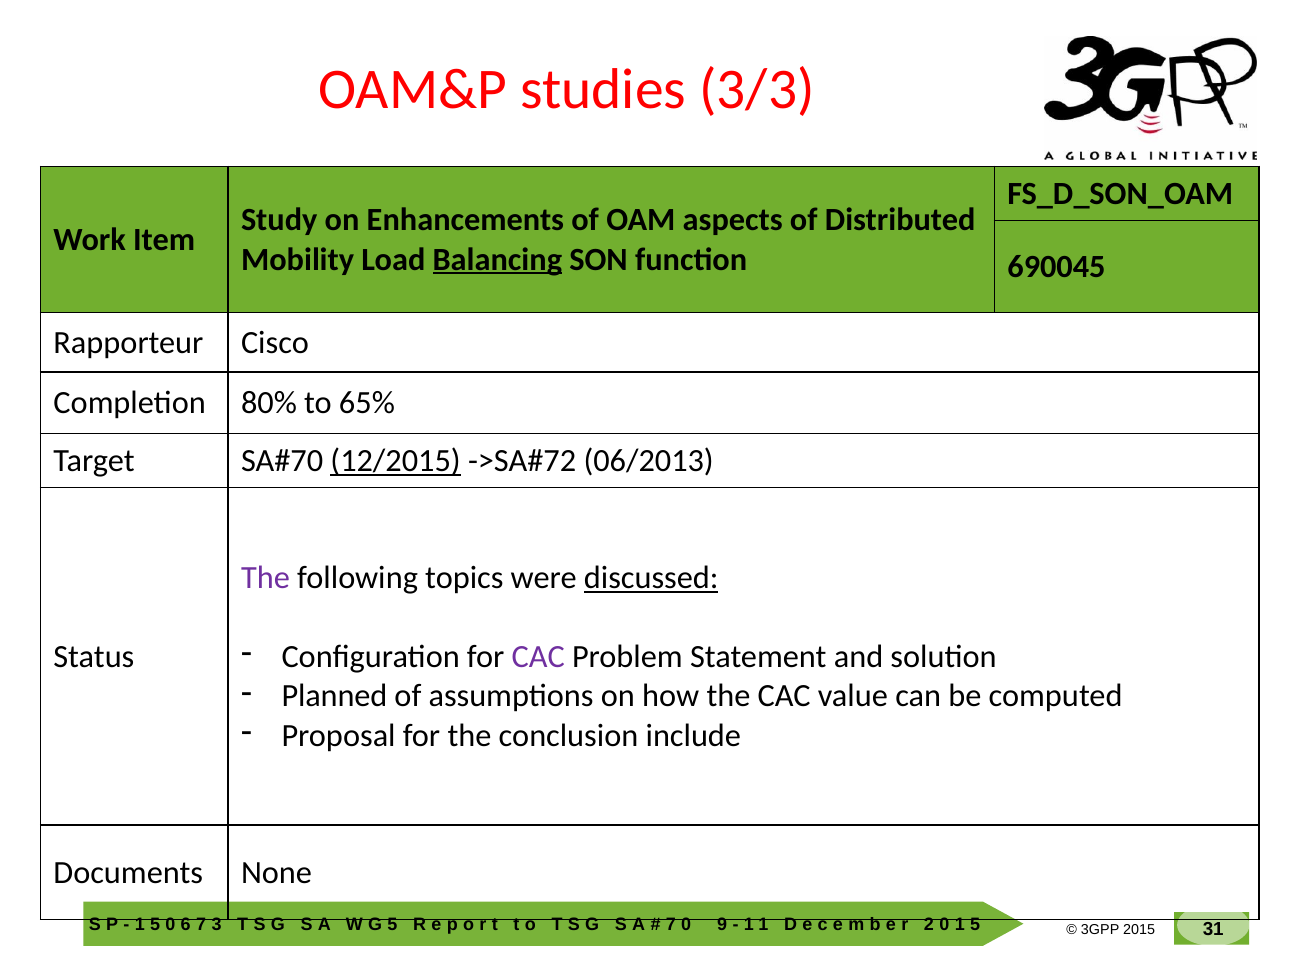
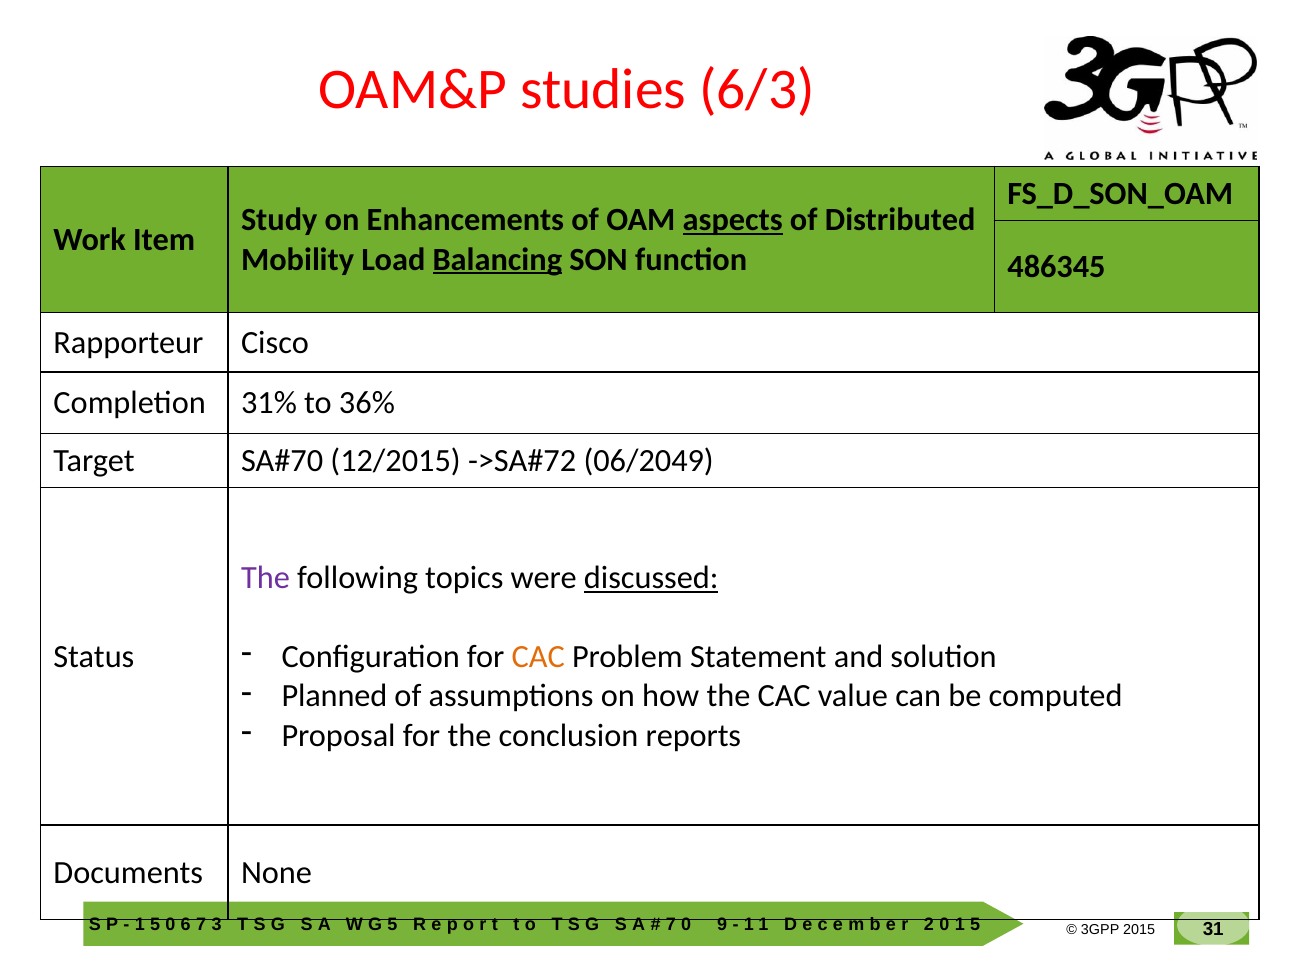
3/3: 3/3 -> 6/3 (757, 89)
aspects underline: none -> present (733, 220)
690045: 690045 -> 486345 (1056, 267)
80%: 80% -> 31% (269, 403)
65%: 65% -> 36% (367, 403)
12/2015 underline: present -> none (396, 461)
06/2013: 06/2013 -> 06/2049 (649, 461)
CAC colour: purple -> orange (538, 657)
include: include -> reports (693, 736)
